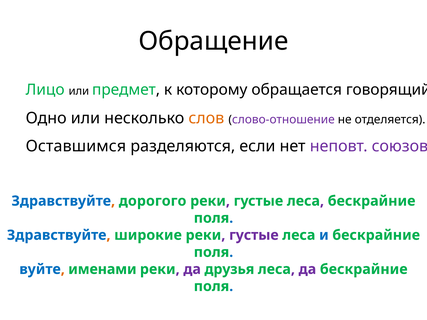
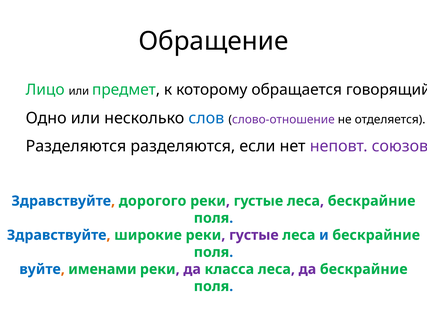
слов colour: orange -> blue (206, 118)
Оставшимся: Оставшимся -> Разделяются (76, 146)
друзья: друзья -> класса (229, 269)
